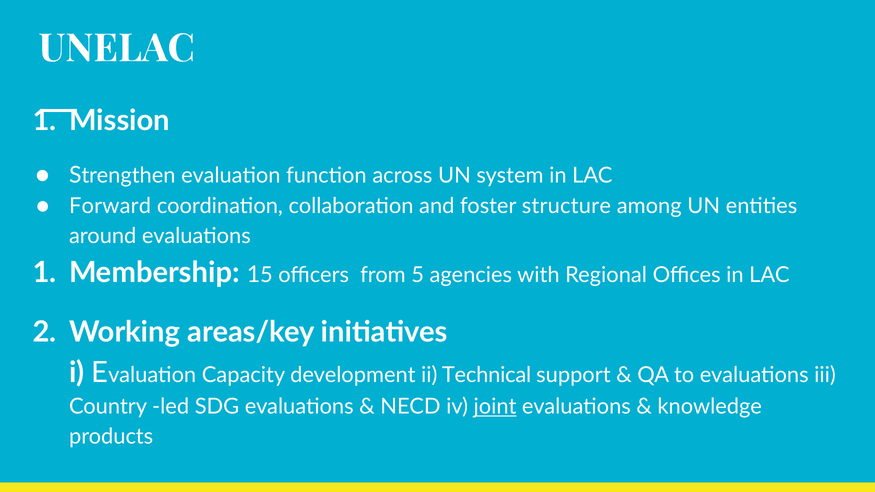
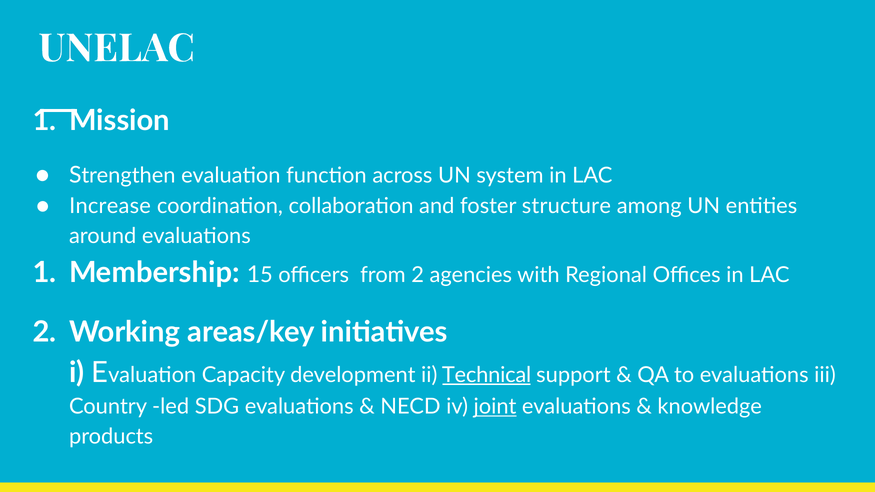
Forward: Forward -> Increase (110, 206)
from 5: 5 -> 2 (418, 275)
Technical underline: none -> present (487, 375)
